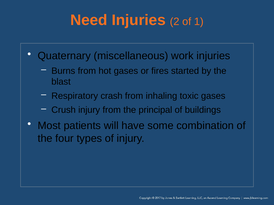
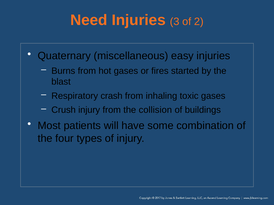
2: 2 -> 3 (175, 22)
1: 1 -> 2 (199, 22)
work: work -> easy (182, 56)
principal: principal -> collision (155, 110)
